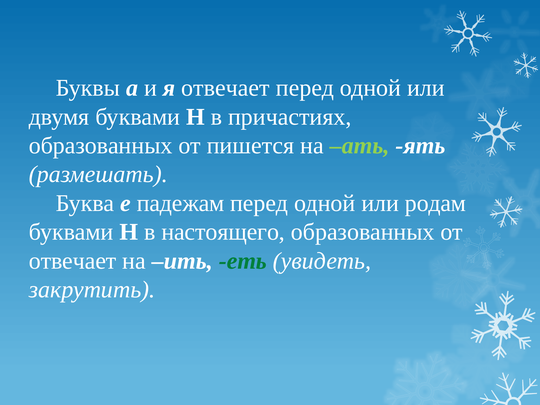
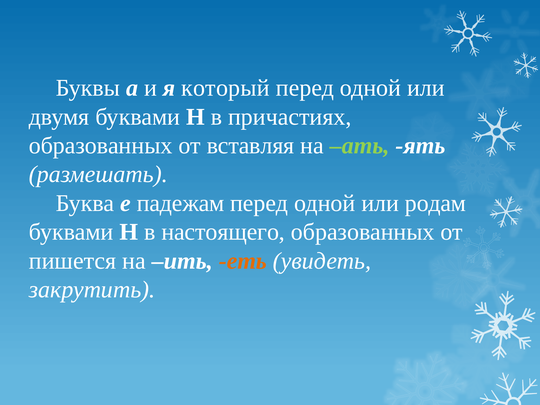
я отвечает: отвечает -> который (225, 88)
пишется: пишется -> вставляя (250, 146)
отвечает: отвечает -> пишется (72, 261)
еть colour: green -> orange (243, 261)
